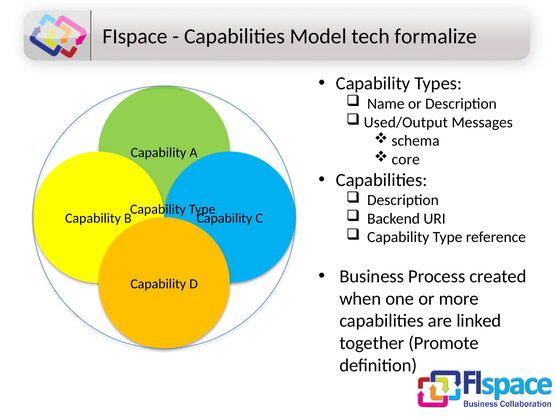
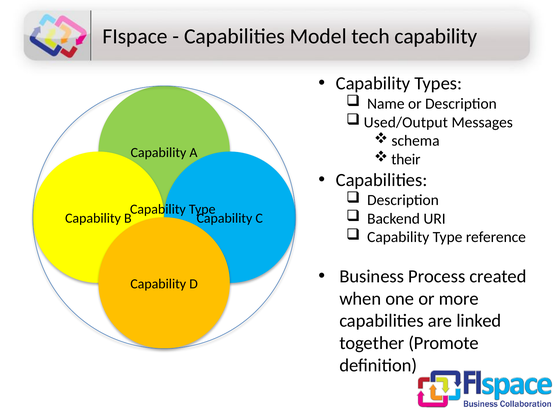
tech formalize: formalize -> capability (436, 36)
core: core -> their (406, 159)
